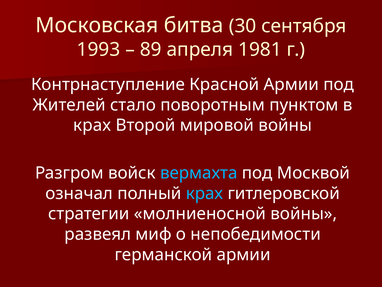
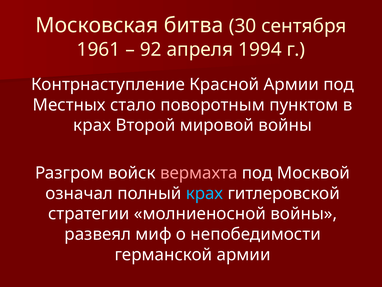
1993: 1993 -> 1961 (99, 49)
89: 89 -> 92 (151, 49)
1981: 1981 -> 1994 (260, 49)
Жителей: Жителей -> Местных (69, 105)
вермахта colour: light blue -> pink (199, 173)
